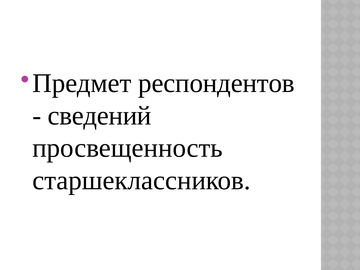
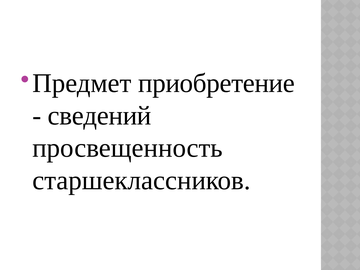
респондентов: респондентов -> приобретение (216, 83)
